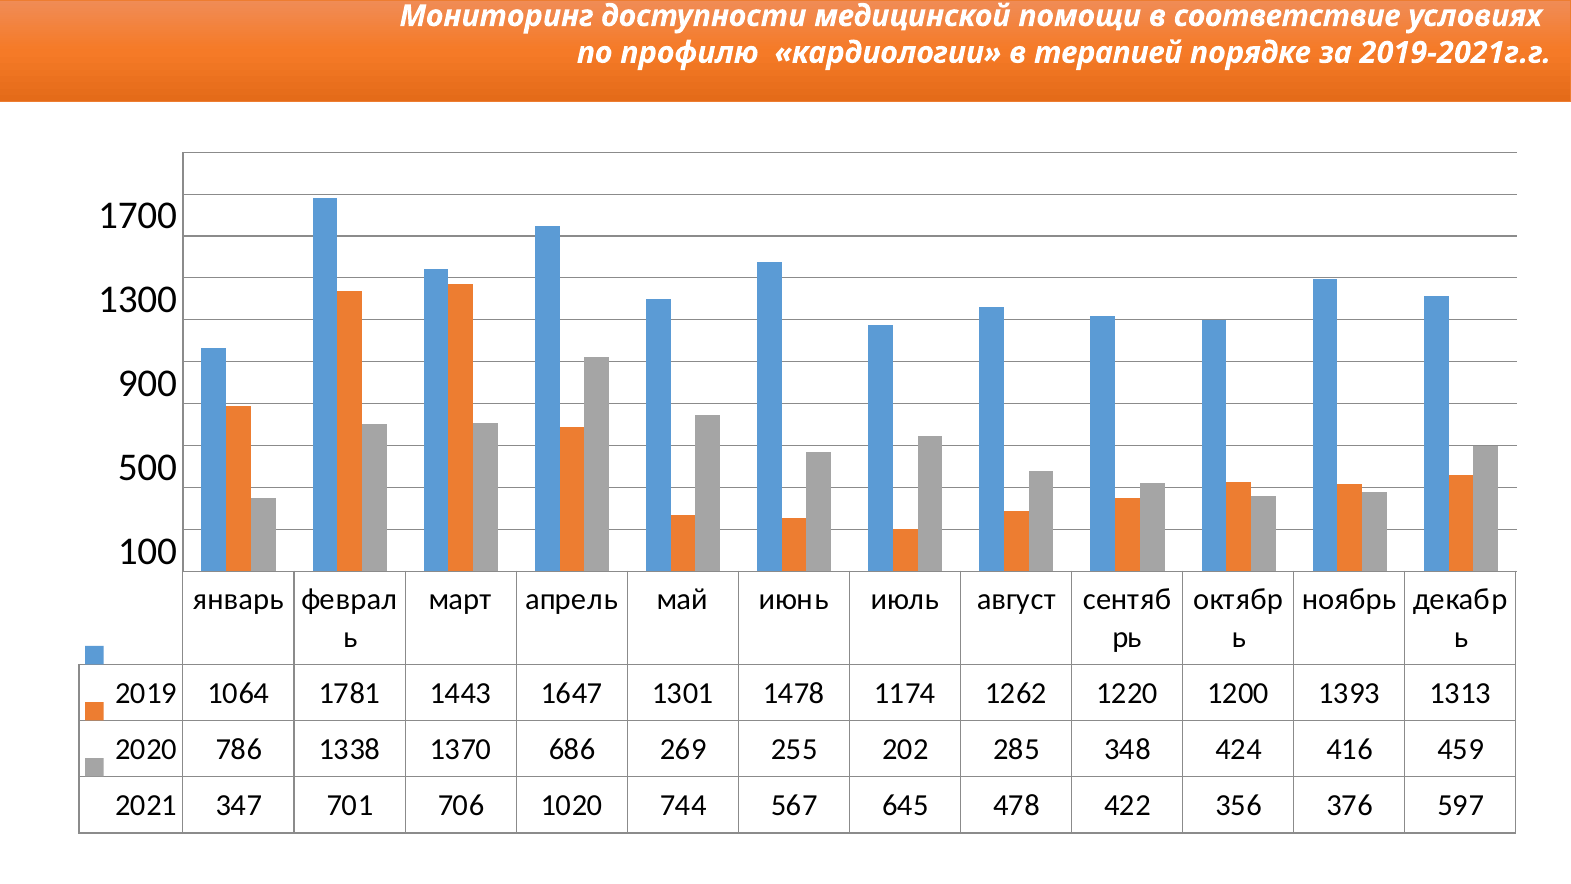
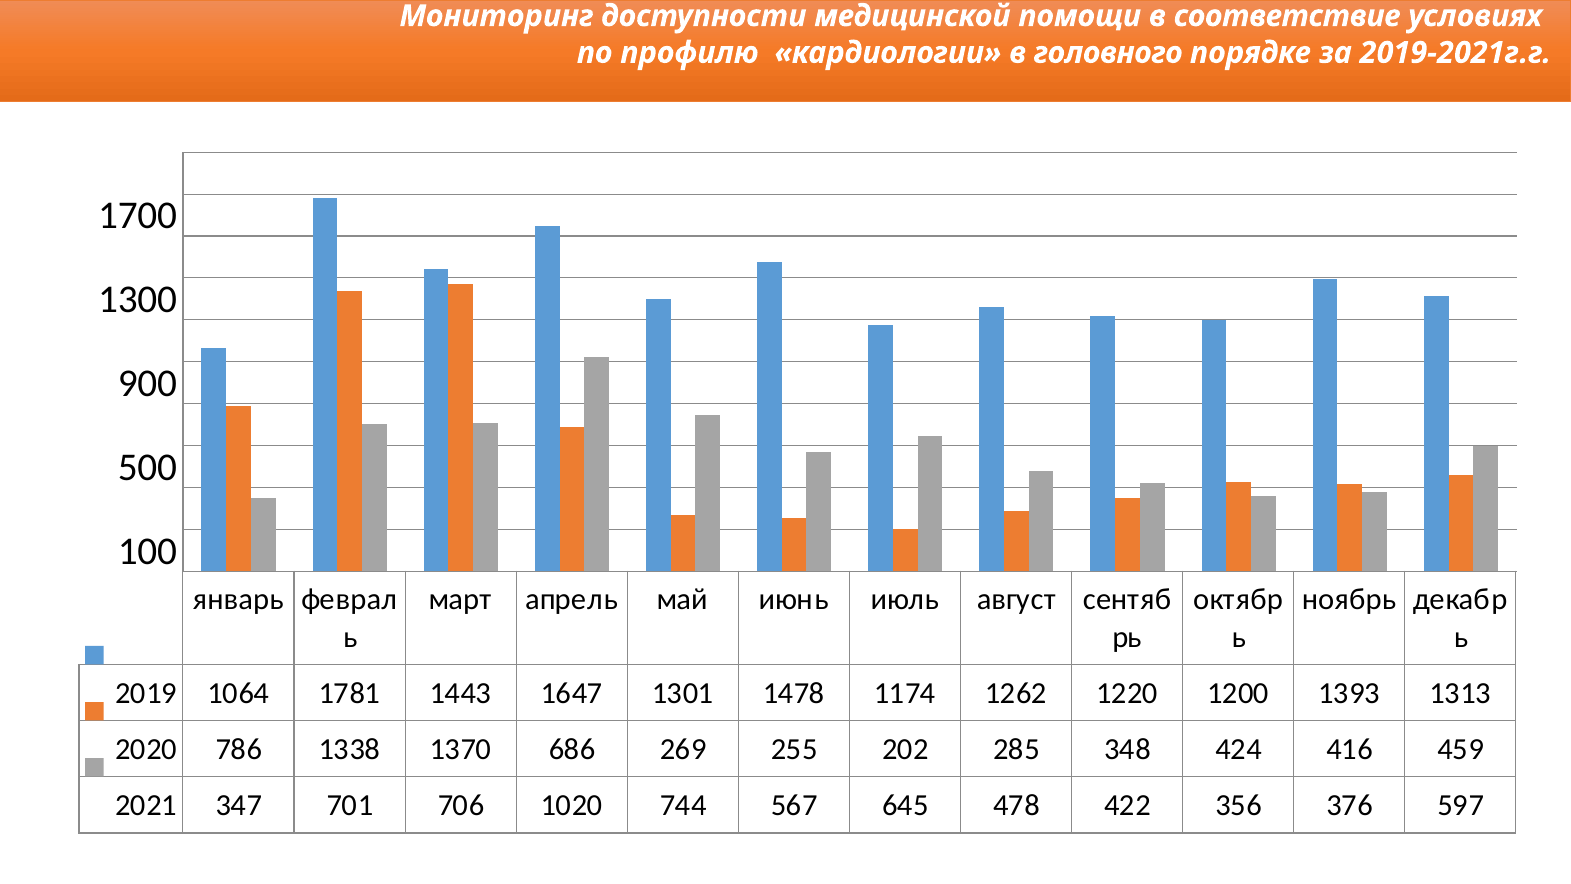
терапией: терапией -> головного (1108, 53)
